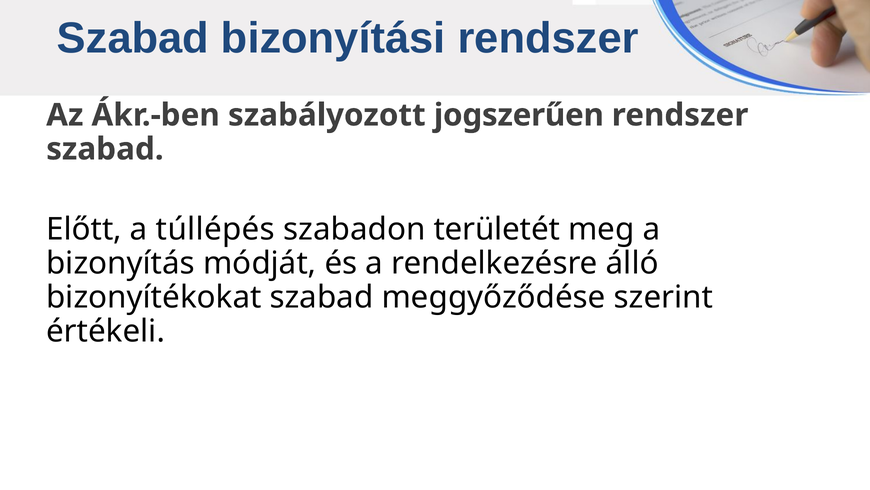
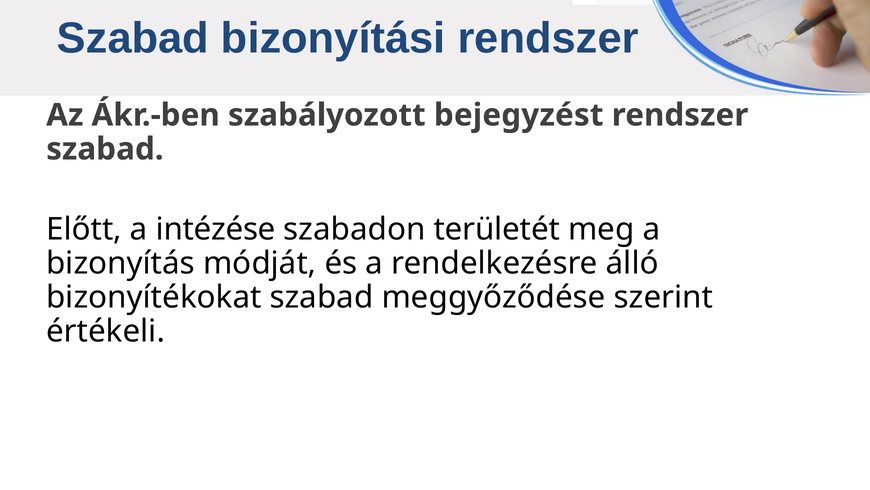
jogszerűen: jogszerűen -> bejegyzést (519, 115)
túllépés: túllépés -> intézése (216, 229)
